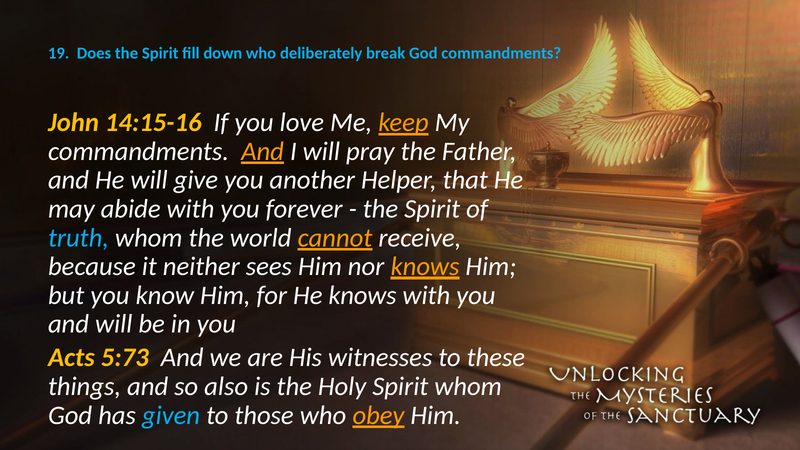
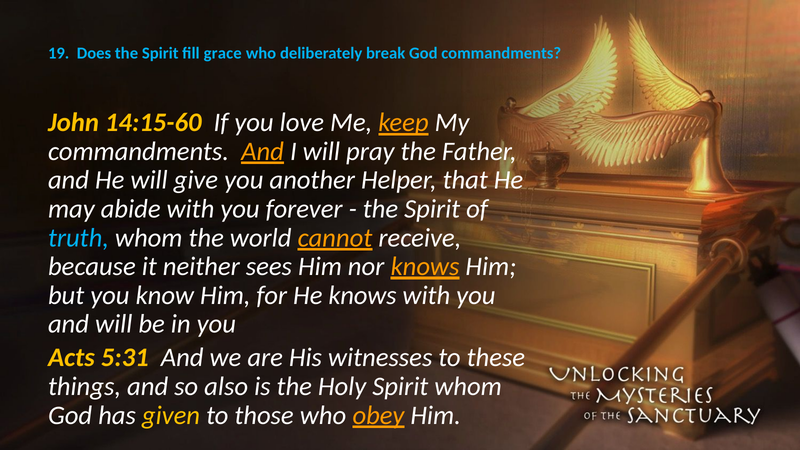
down: down -> grace (223, 53)
14:15-16: 14:15-16 -> 14:15-60 (153, 123)
5:73: 5:73 -> 5:31 (125, 358)
given colour: light blue -> yellow (171, 415)
